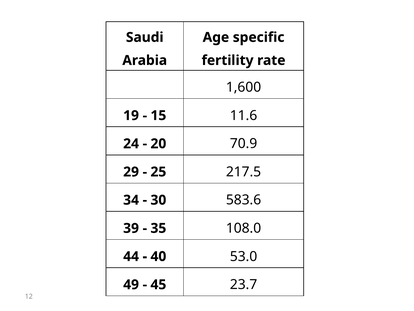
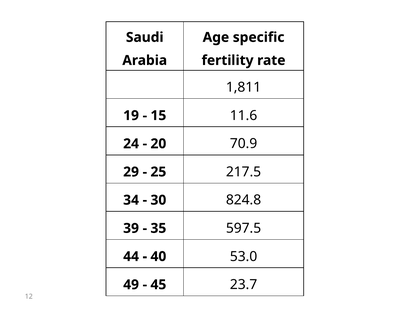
1,600: 1,600 -> 1,811 (244, 87)
583.6: 583.6 -> 824.8 (244, 200)
108.0: 108.0 -> 597.5 (244, 228)
